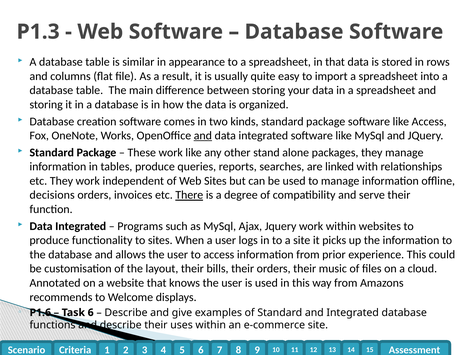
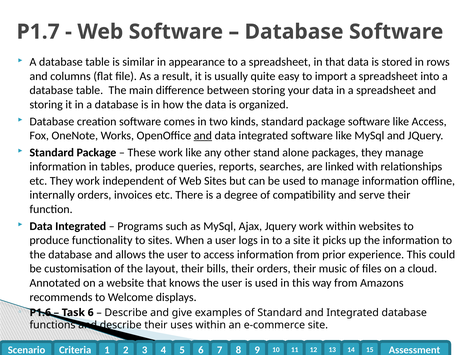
P1.3: P1.3 -> P1.7 (38, 32)
decisions: decisions -> internally (52, 195)
There underline: present -> none (189, 195)
